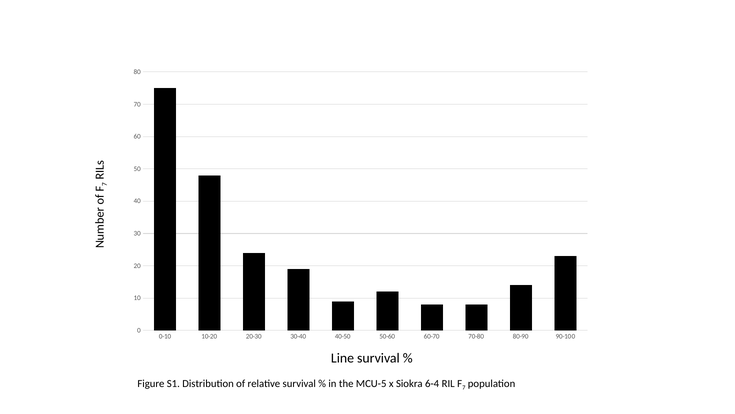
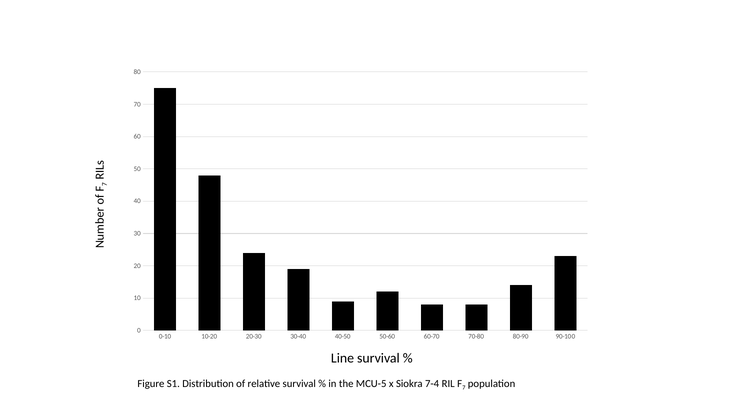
6-4: 6-4 -> 7-4 (432, 383)
